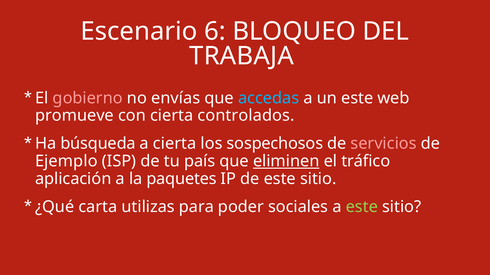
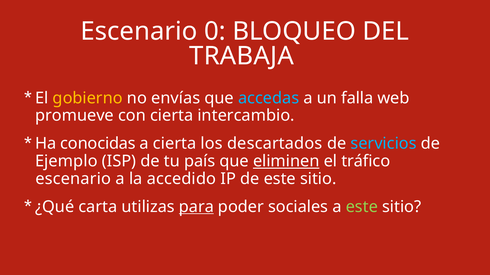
6: 6 -> 0 (215, 31)
gobierno colour: pink -> yellow (88, 98)
un este: este -> falla (357, 98)
controlados: controlados -> intercambio (246, 116)
búsqueda: búsqueda -> conocidas (98, 144)
sospechosos: sospechosos -> descartados (275, 144)
servicios colour: pink -> light blue (384, 144)
aplicación: aplicación -> escenario (73, 179)
paquetes: paquetes -> accedido (181, 179)
para underline: none -> present (196, 207)
